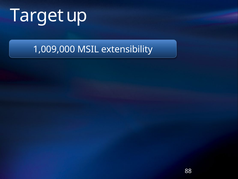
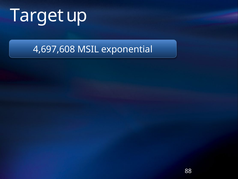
1,009,000: 1,009,000 -> 4,697,608 (54, 49)
extensibility: extensibility -> exponential (127, 49)
